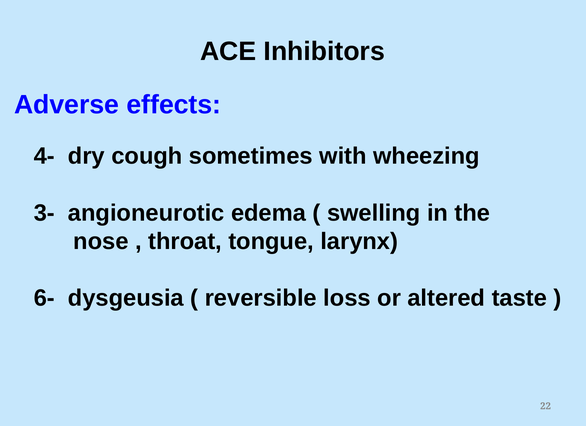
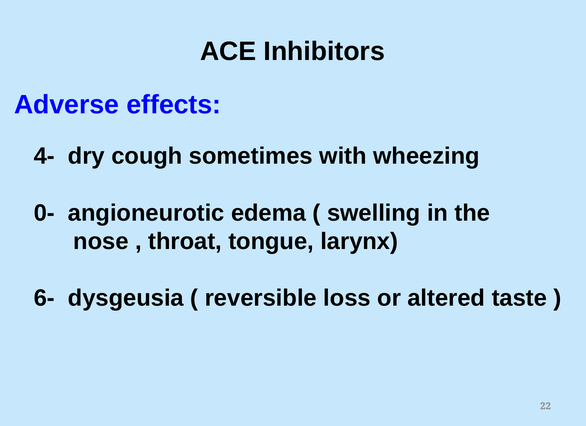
3-: 3- -> 0- (44, 213)
